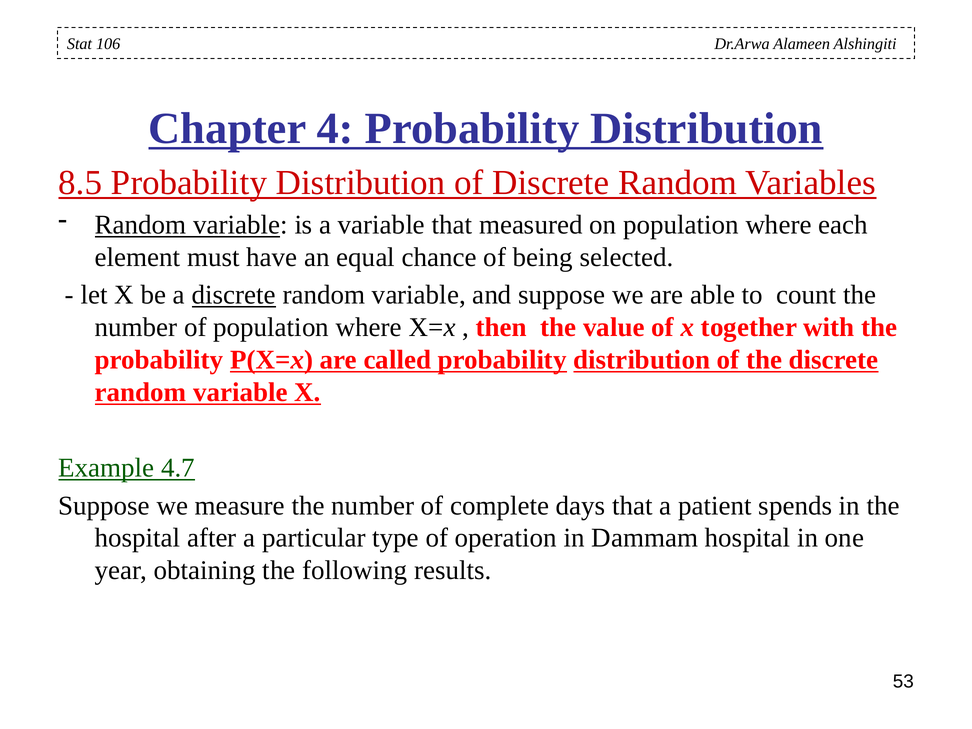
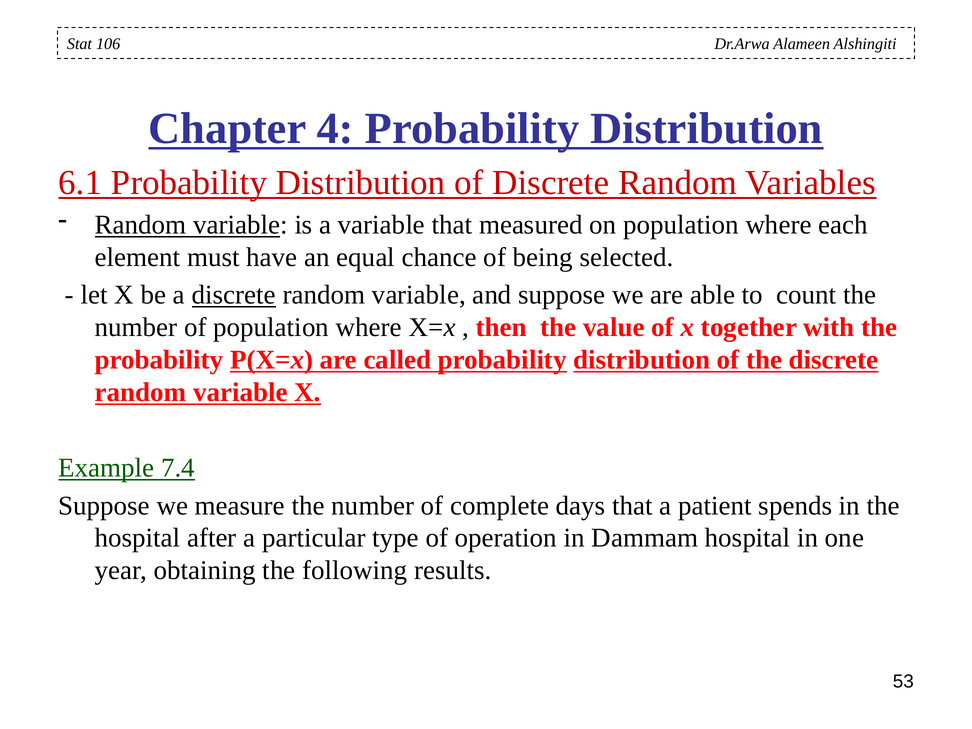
8.5: 8.5 -> 6.1 (80, 183)
4.7: 4.7 -> 7.4 (178, 468)
